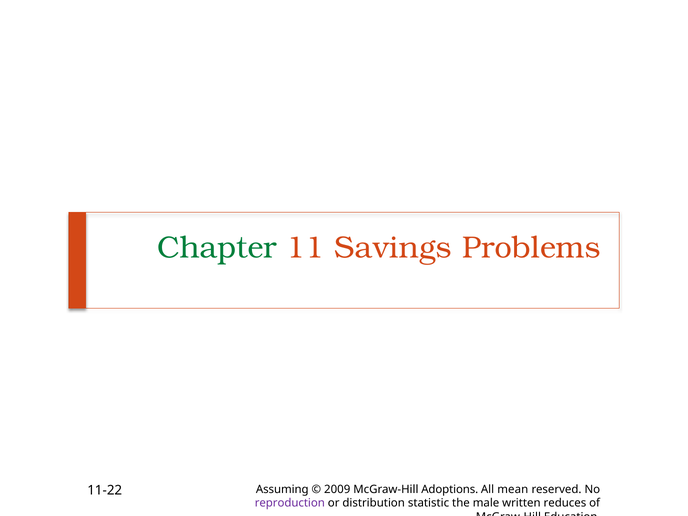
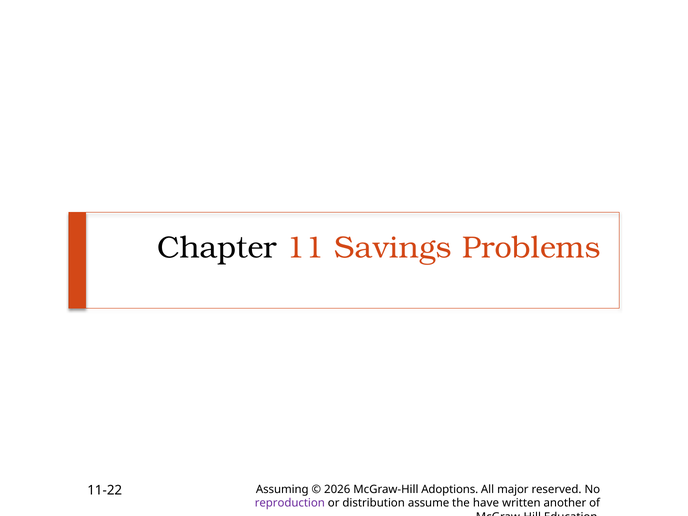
Chapter colour: green -> black (217, 247)
2009: 2009 -> 2026 (337, 489)
mean: mean -> major (513, 489)
statistic: statistic -> assume (429, 503)
male: male -> have (486, 503)
reduces: reduces -> another (565, 503)
